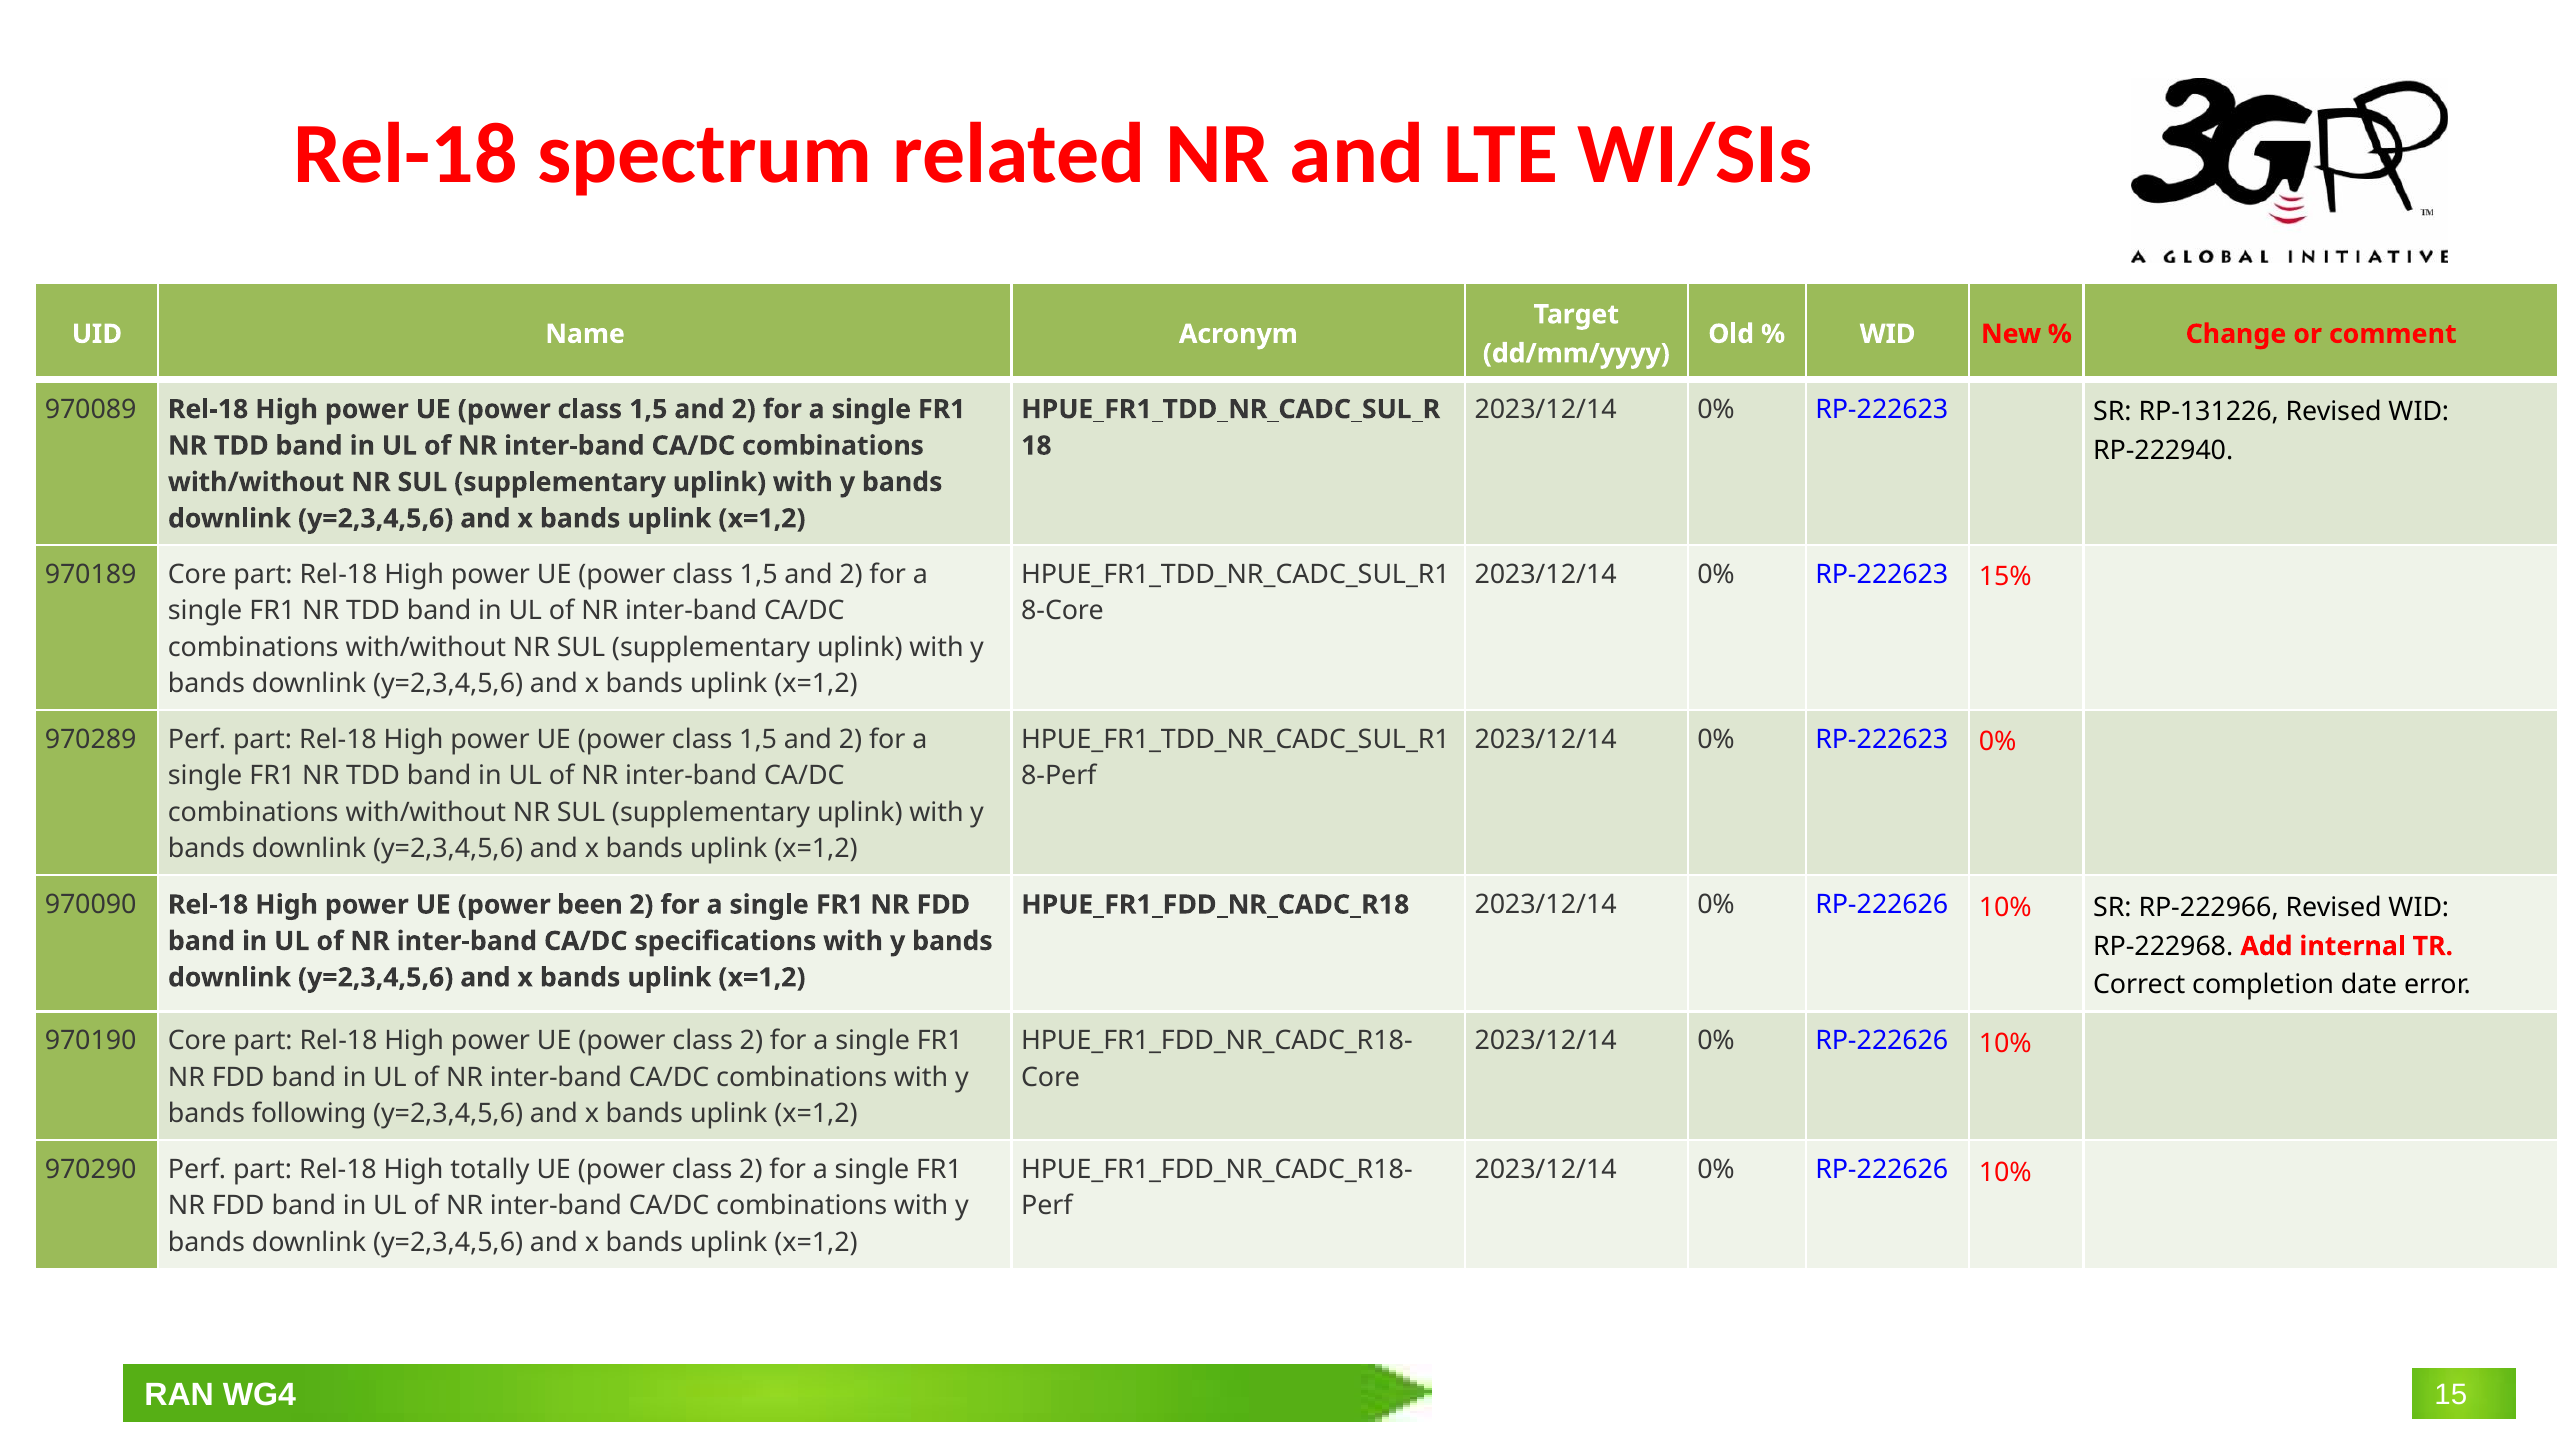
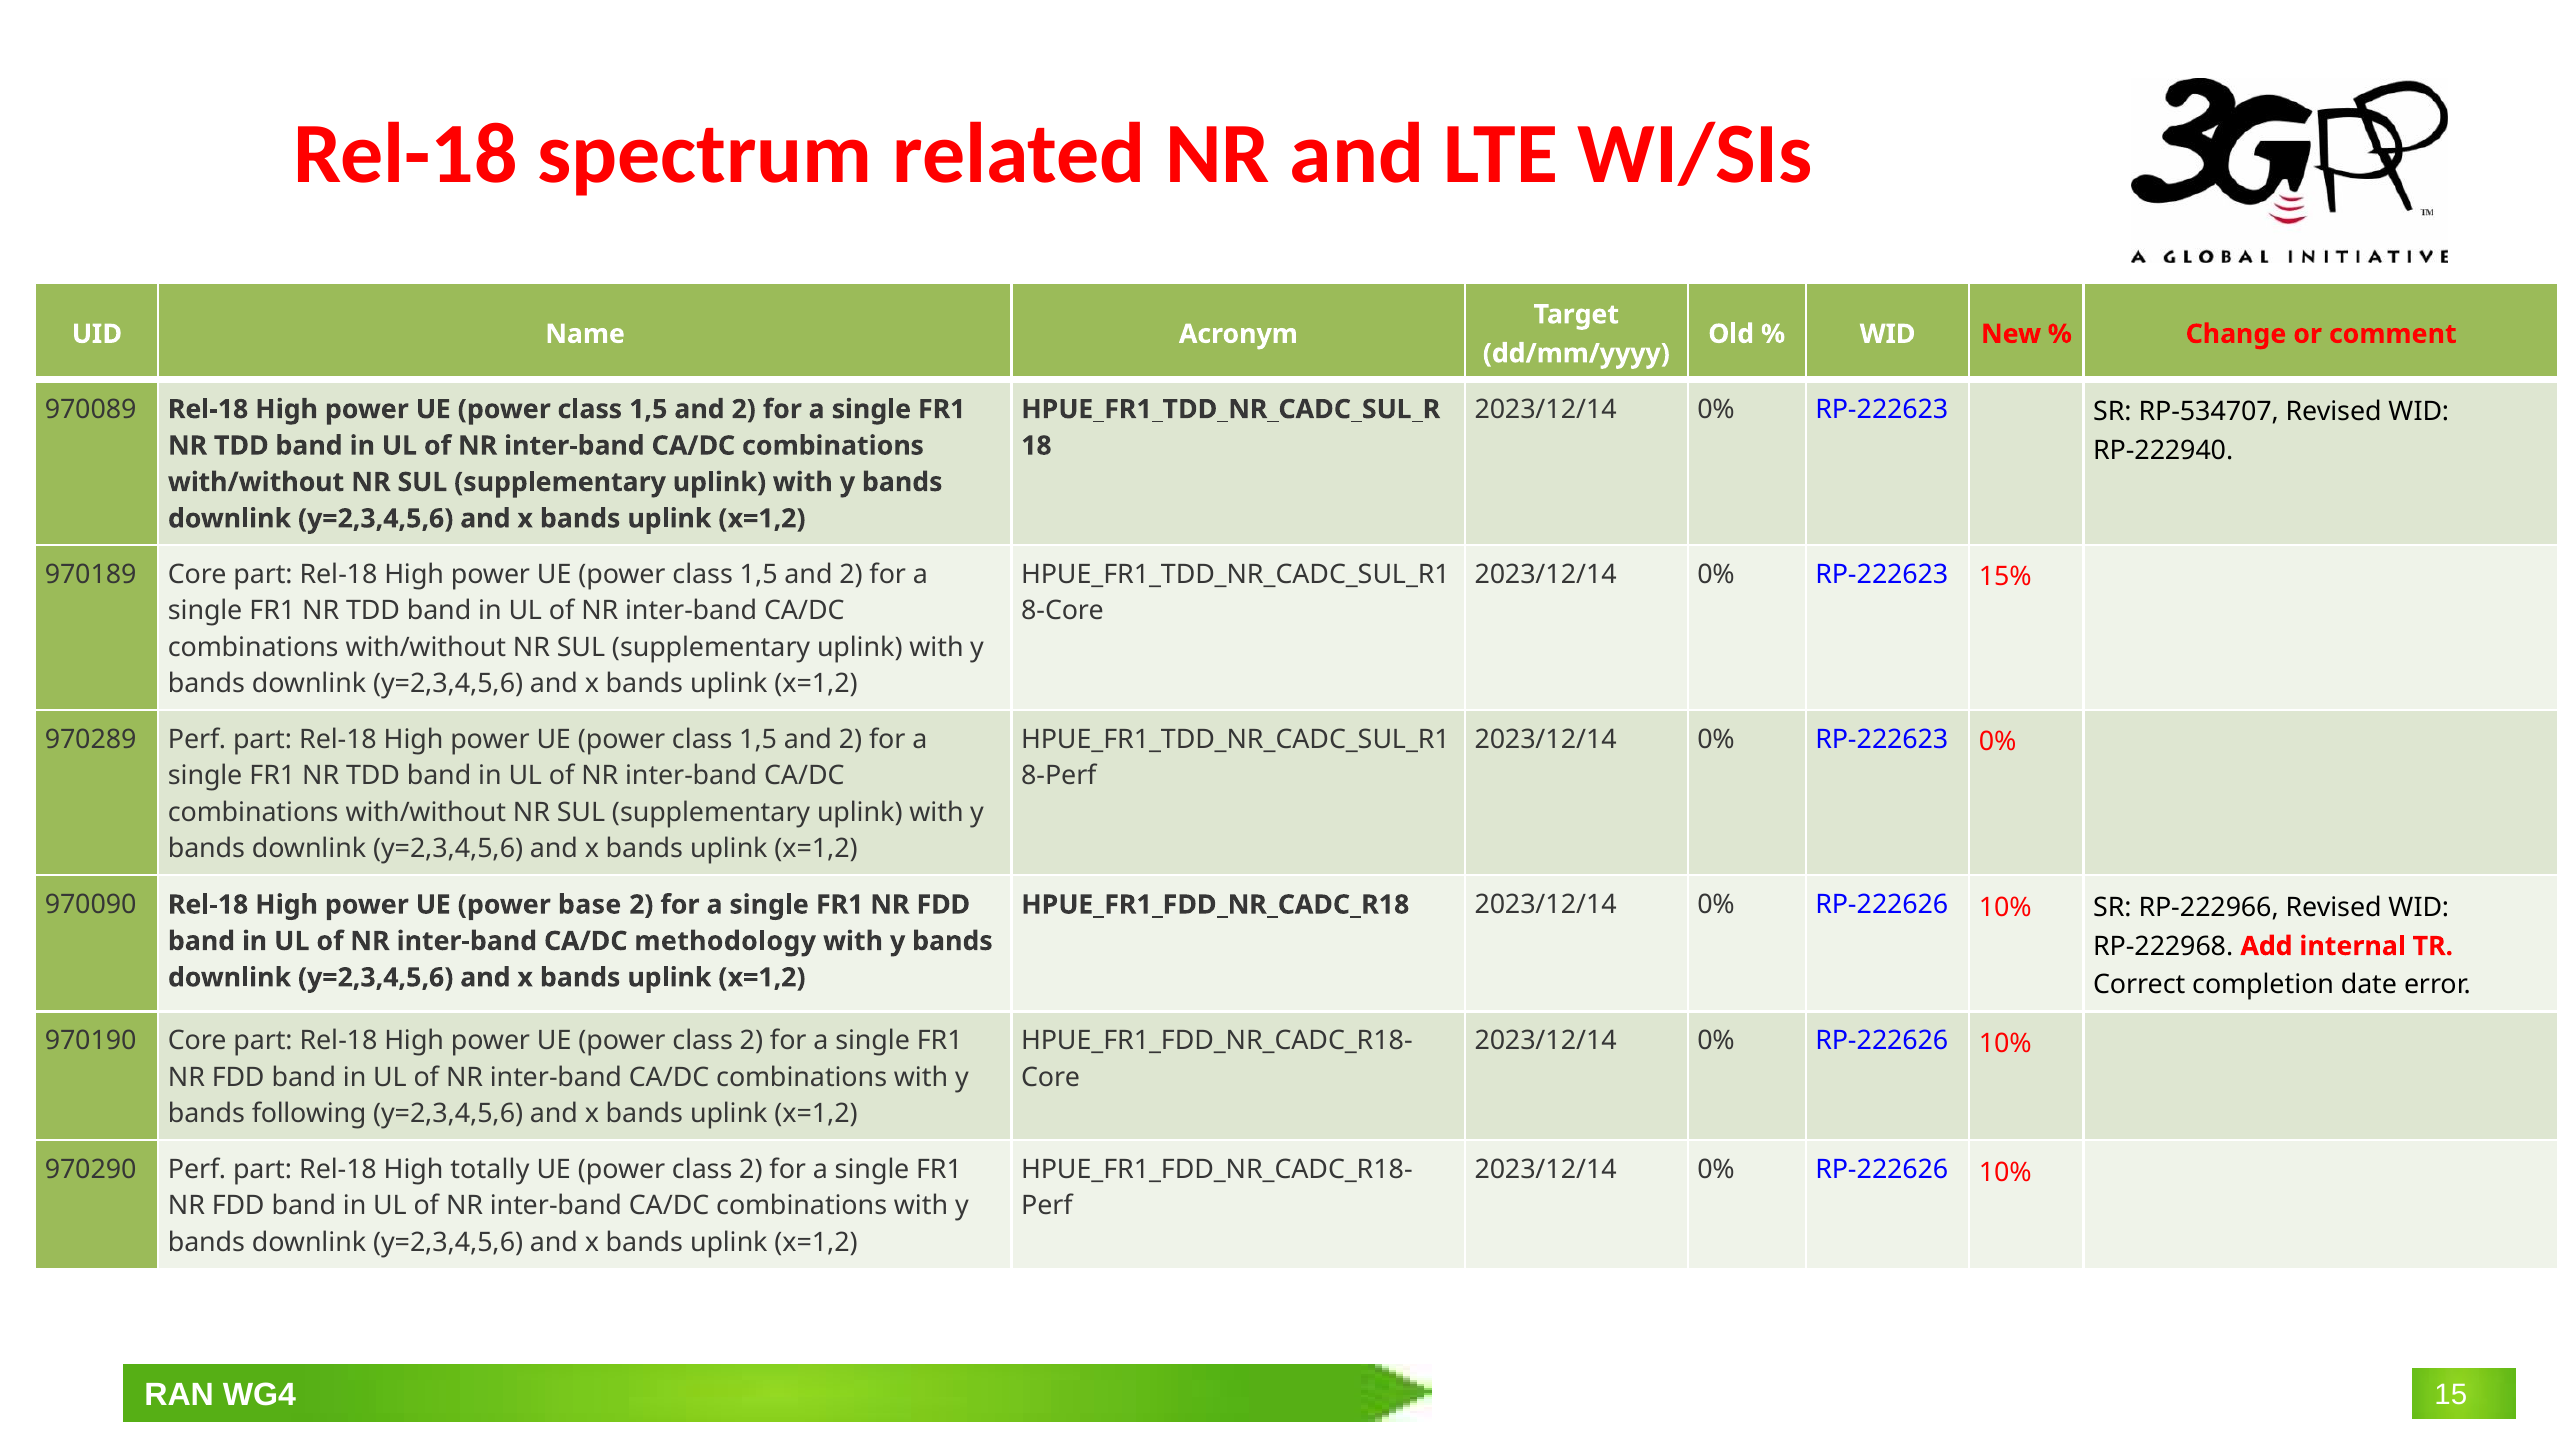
RP‑131226: RP‑131226 -> RP‑534707 (2209, 412)
been: been -> base (590, 905)
specifications: specifications -> methodology (725, 941)
